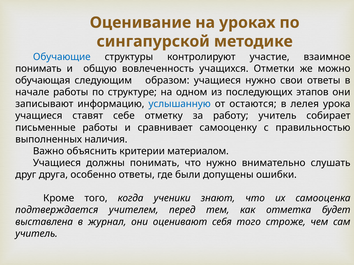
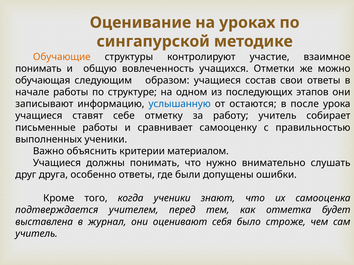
Обучающие colour: blue -> orange (62, 57)
учащиеся нужно: нужно -> состав (261, 81)
лелея: лелея -> после (305, 104)
выполненных наличия: наличия -> ученики (106, 140)
себя того: того -> было (249, 222)
